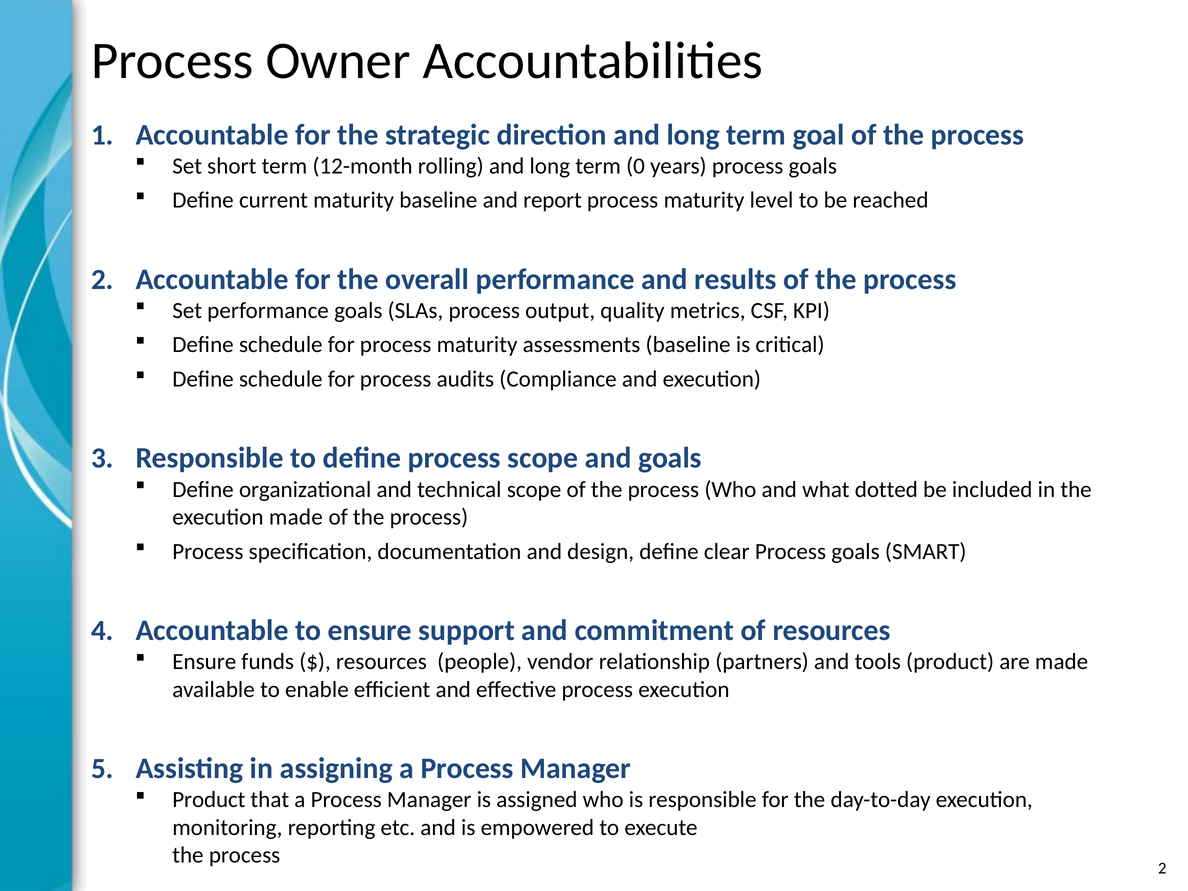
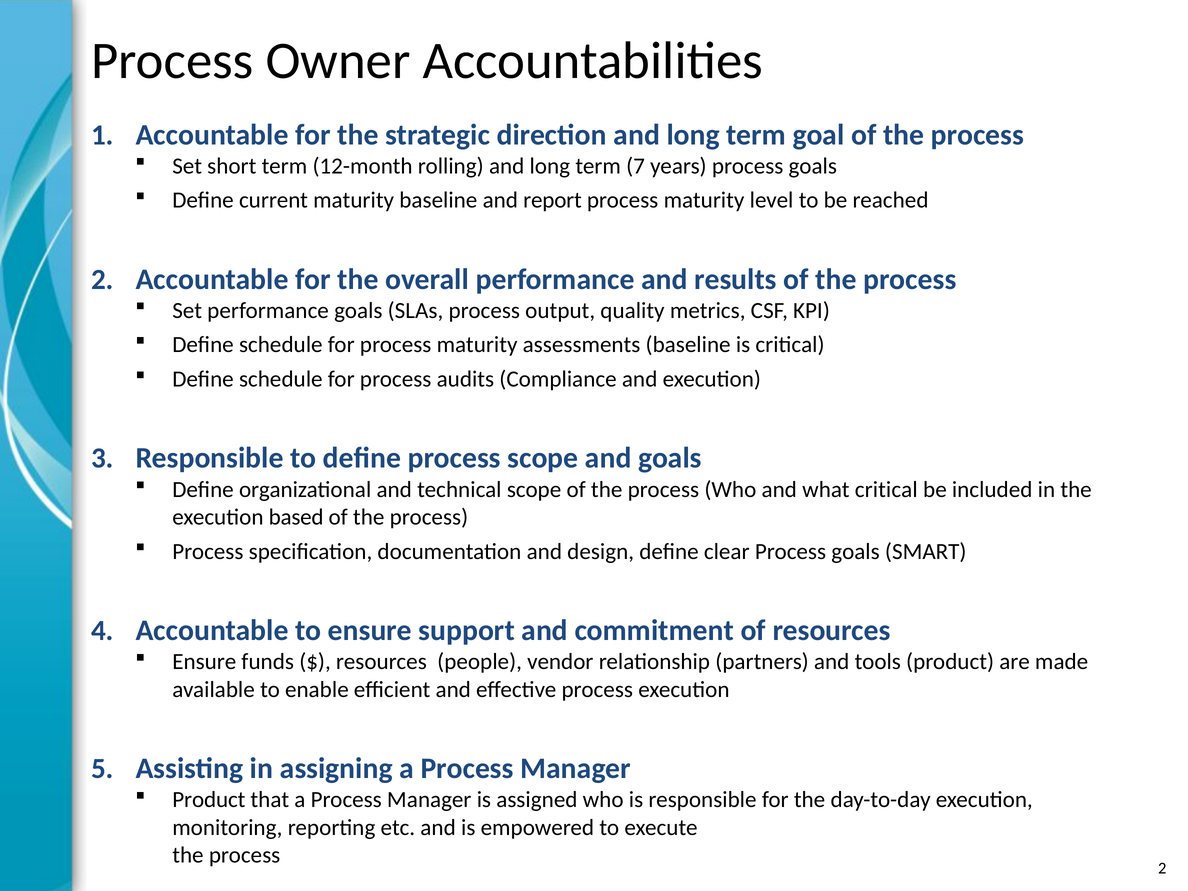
0: 0 -> 7 (636, 166)
what dotted: dotted -> critical (886, 489)
execution made: made -> based (296, 517)
